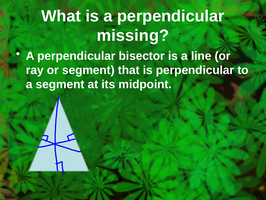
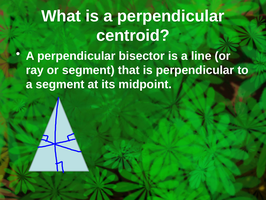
missing: missing -> centroid (133, 35)
